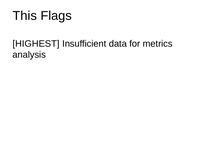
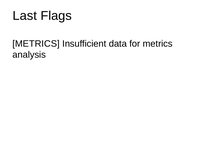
This: This -> Last (25, 16)
HIGHEST: HIGHEST -> METRICS (36, 44)
